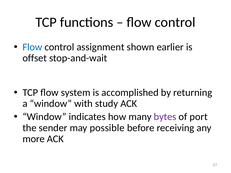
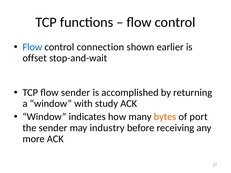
assignment: assignment -> connection (100, 47)
flow system: system -> sender (76, 93)
bytes colour: purple -> orange (165, 117)
possible: possible -> industry (107, 128)
